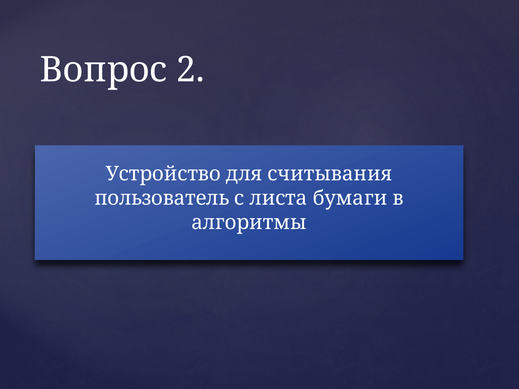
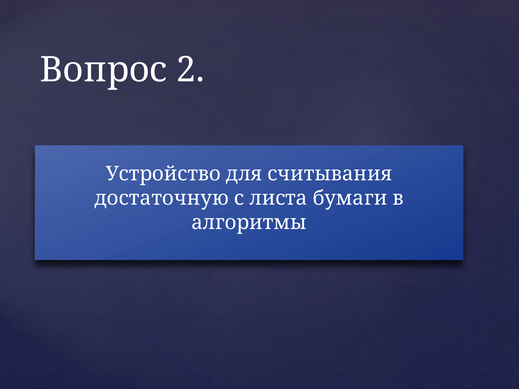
пользователь: пользователь -> достаточную (162, 198)
